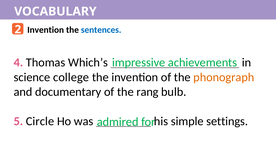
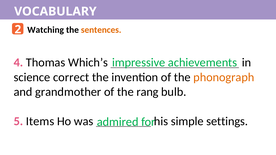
2 Invention: Invention -> Watching (46, 30)
sentences colour: blue -> orange (101, 30)
college: college -> correct (71, 77)
documentary: documentary -> grandmother (68, 92)
Circle: Circle -> Items (40, 122)
